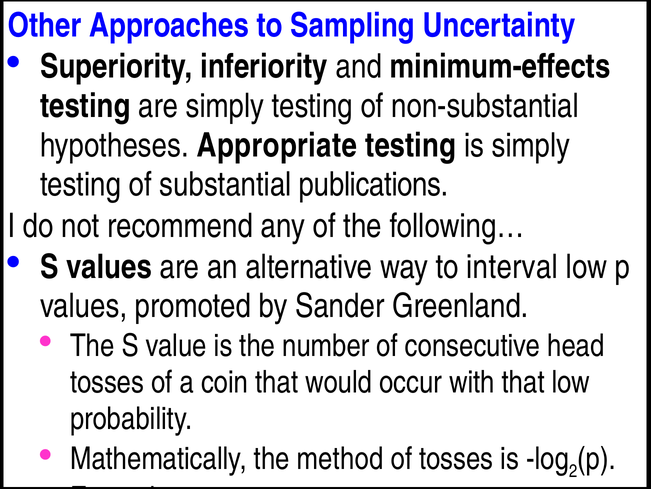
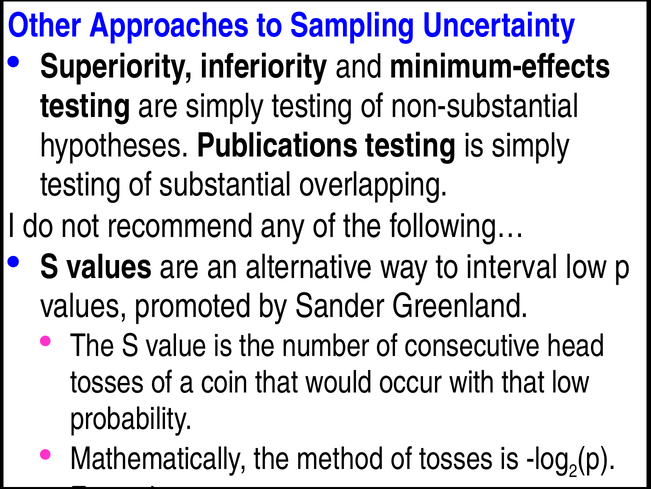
Appropriate: Appropriate -> Publications (277, 145)
publications: publications -> overlapping (374, 185)
